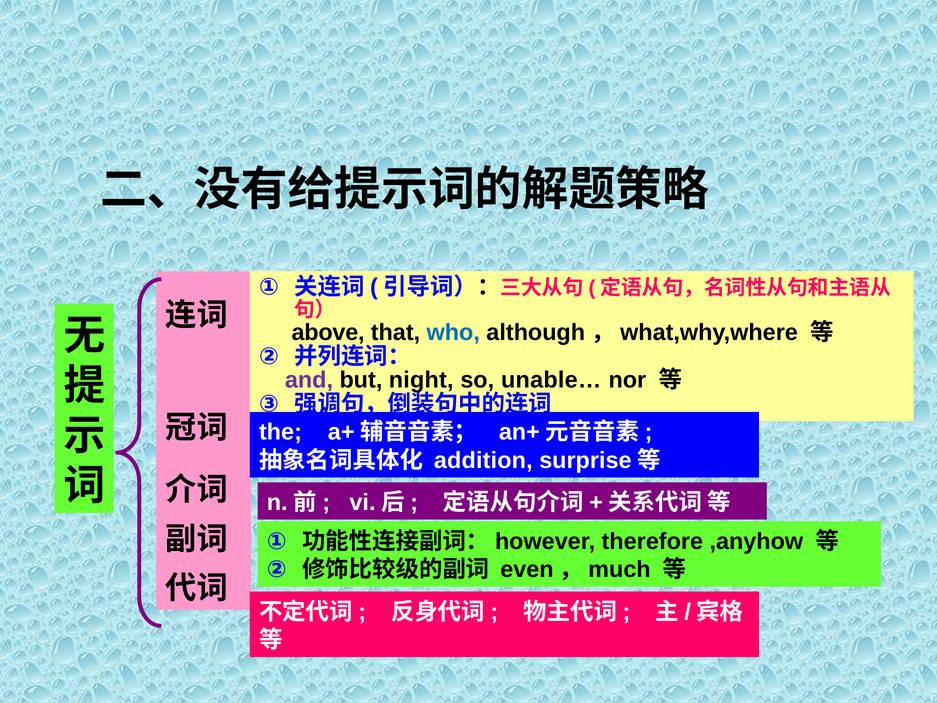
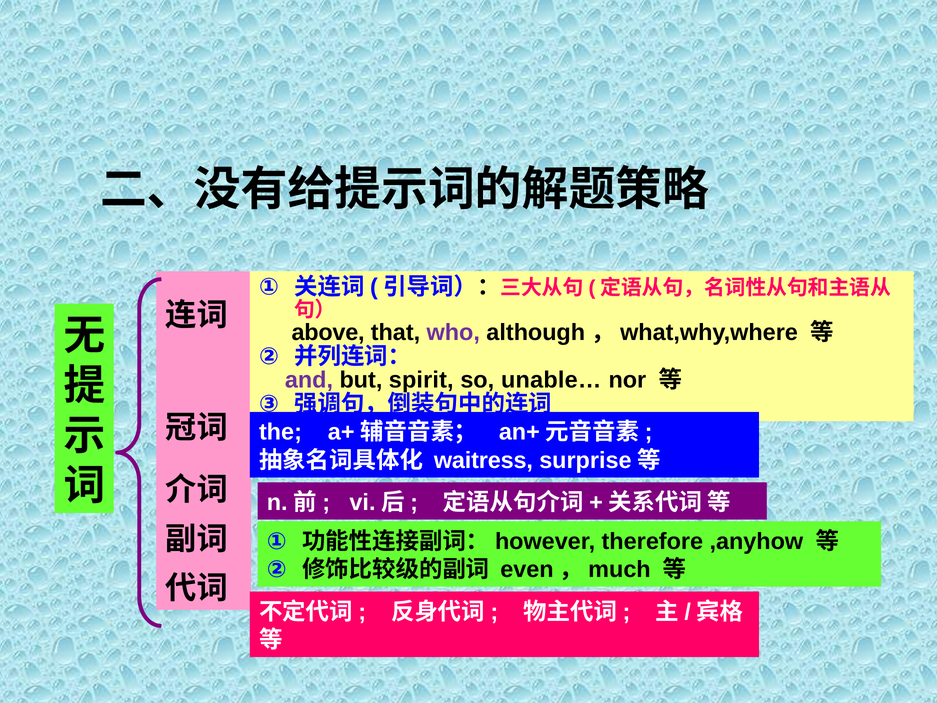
who colour: blue -> purple (453, 332)
night: night -> spirit (421, 380)
addition: addition -> waitress (483, 460)
